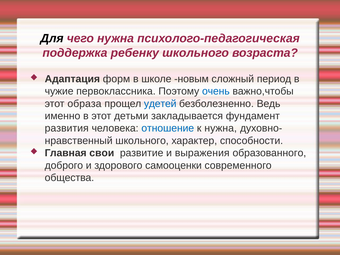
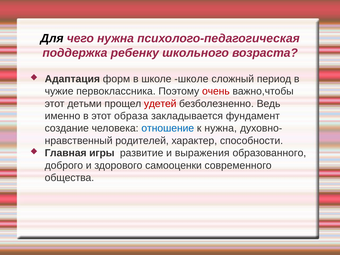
школе новым: новым -> школе (191, 79)
очень colour: blue -> red (216, 91)
образа: образа -> детьми (85, 104)
удетей colour: blue -> red (160, 104)
детьми: детьми -> образа (131, 116)
развития: развития -> создание (67, 128)
школьного: школьного -> родителей (142, 141)
свои: свои -> игры (102, 153)
